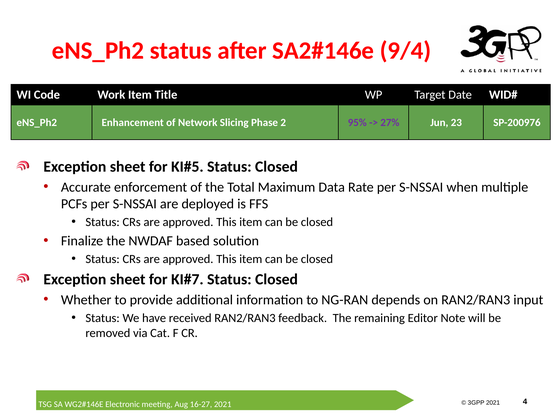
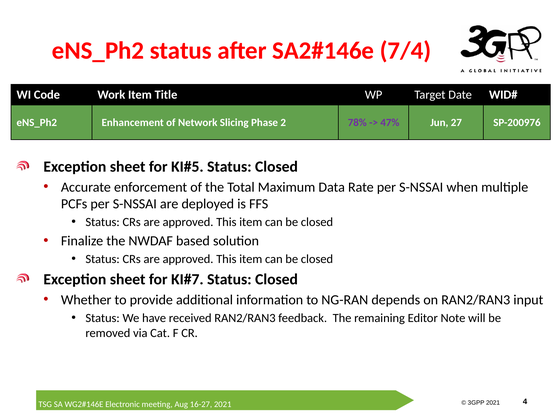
9/4: 9/4 -> 7/4 (406, 51)
95%: 95% -> 78% (357, 123)
27%: 27% -> 47% (390, 123)
23: 23 -> 27 (456, 123)
